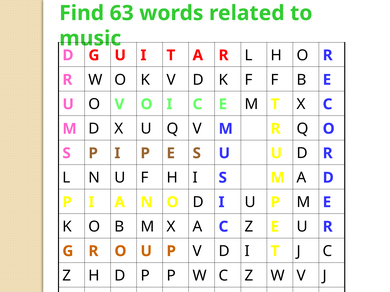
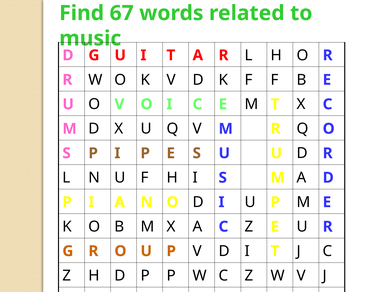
63: 63 -> 67 (122, 13)
